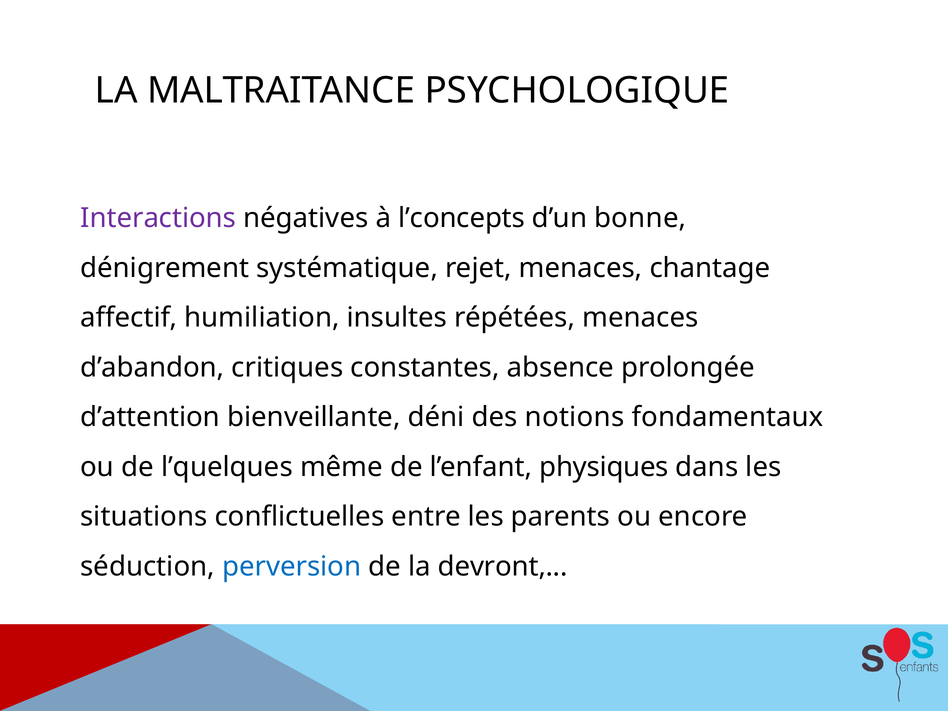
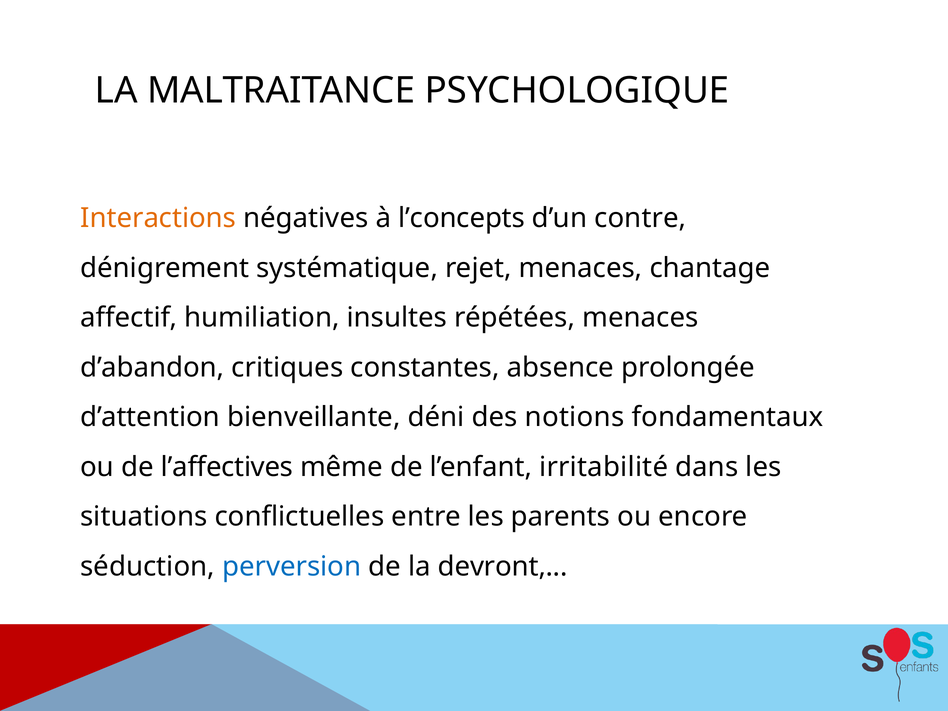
Interactions colour: purple -> orange (158, 218)
bonne: bonne -> contre (640, 218)
l’quelques: l’quelques -> l’affectives (227, 467)
physiques: physiques -> irritabilité (604, 467)
